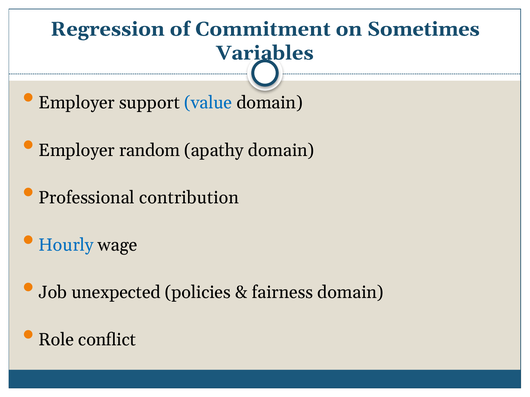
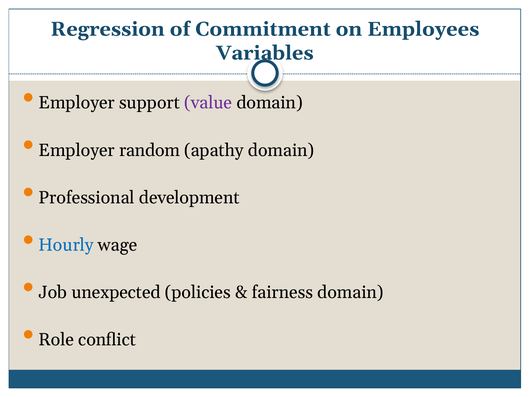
Sometimes: Sometimes -> Employees (423, 29)
value colour: blue -> purple (208, 103)
contribution: contribution -> development (189, 198)
